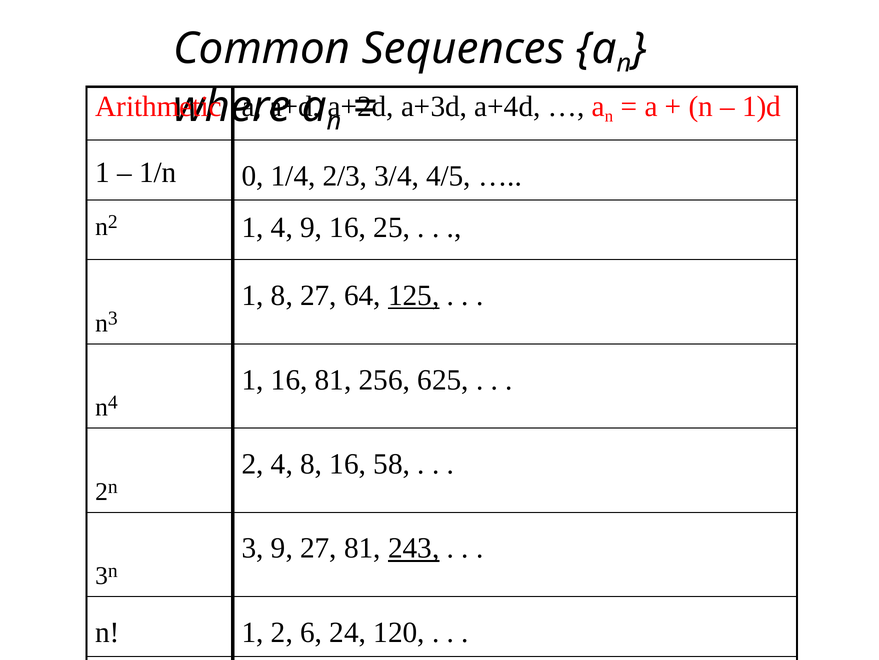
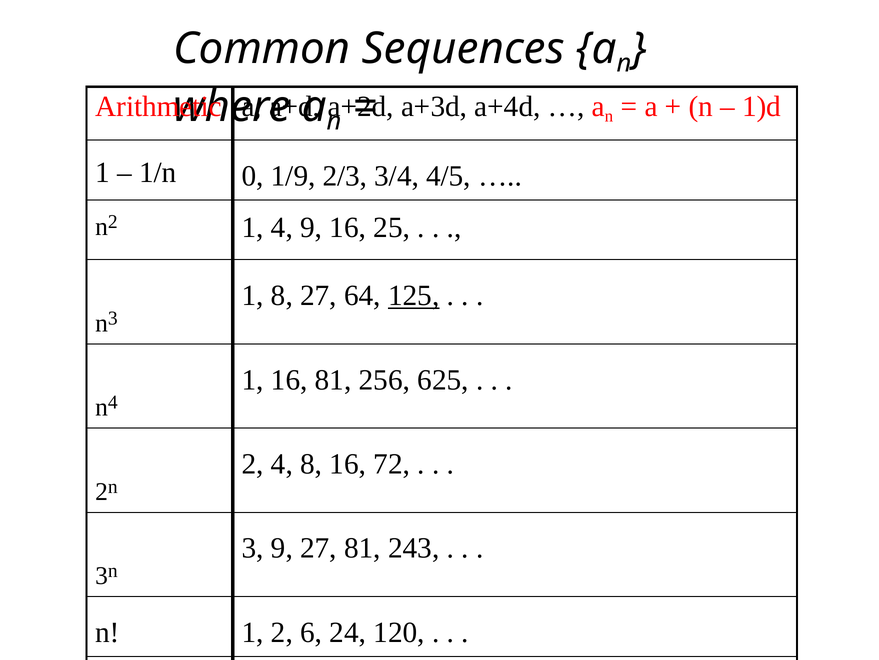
1/4: 1/4 -> 1/9 (293, 176)
58: 58 -> 72 (392, 464)
243 underline: present -> none (414, 548)
